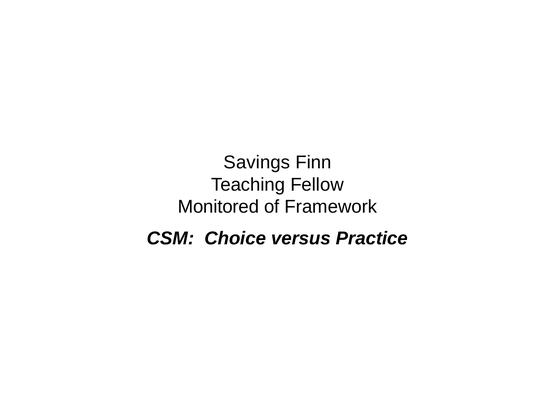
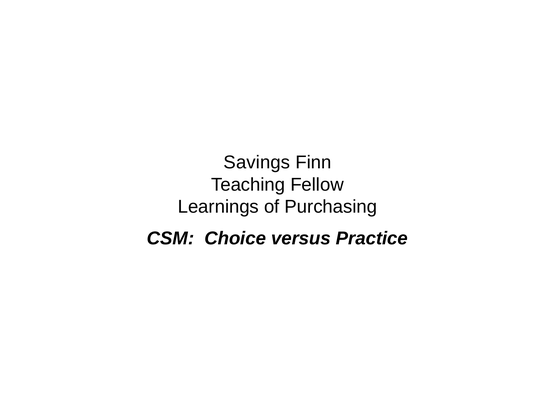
Monitored: Monitored -> Learnings (218, 206)
Framework: Framework -> Purchasing (331, 206)
